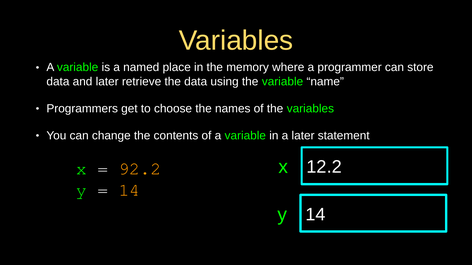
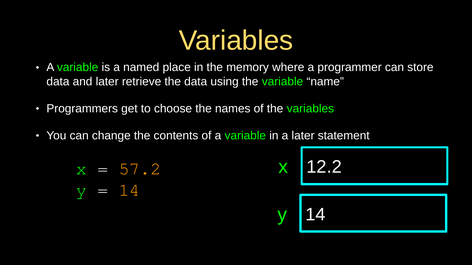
92.2: 92.2 -> 57.2 (140, 169)
